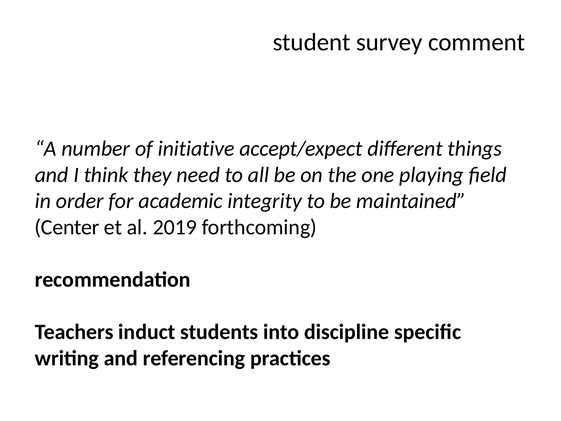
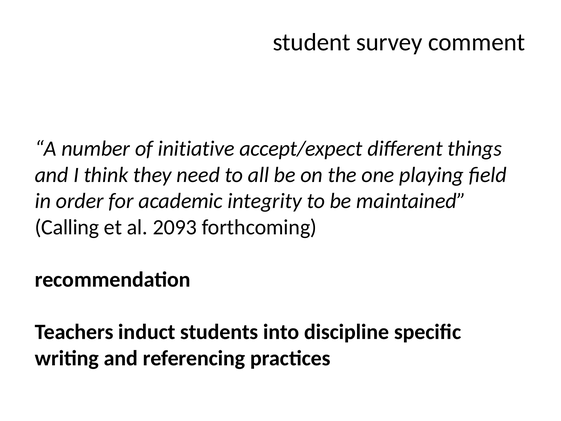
Center: Center -> Calling (67, 227)
2019: 2019 -> 2093 (175, 227)
